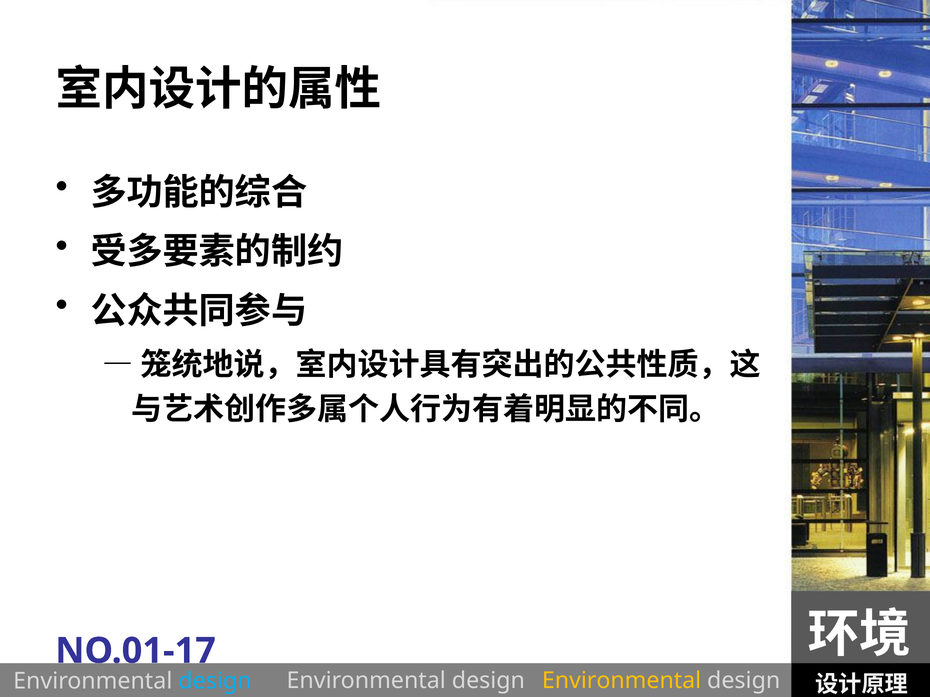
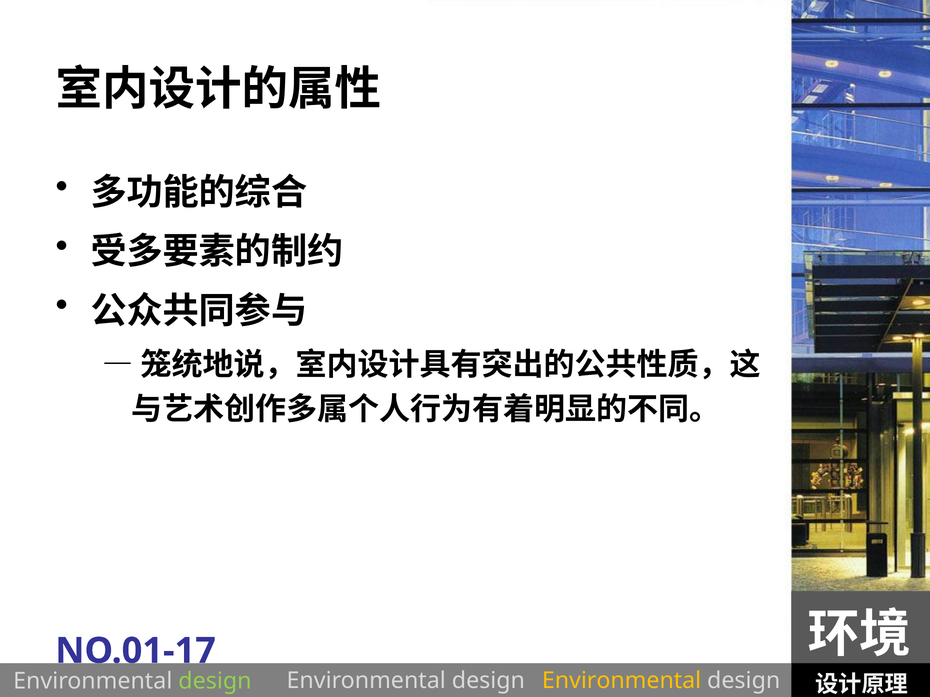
design colour: light blue -> light green (215, 682)
